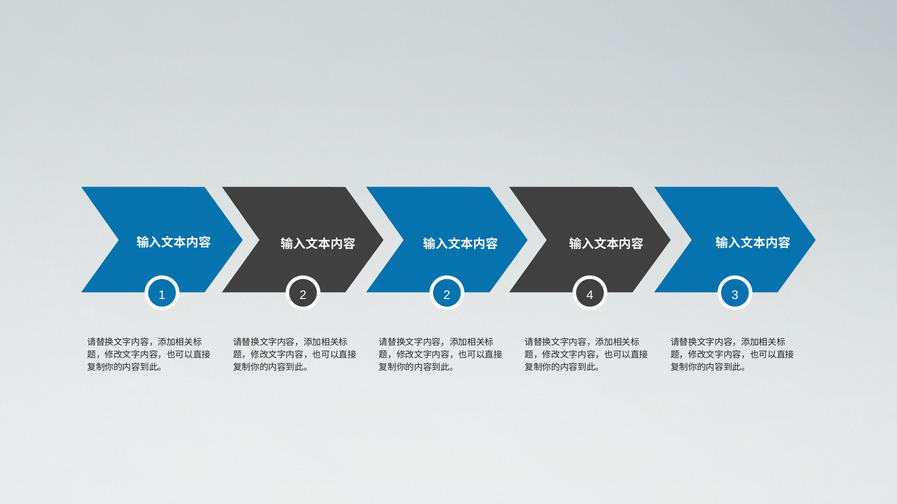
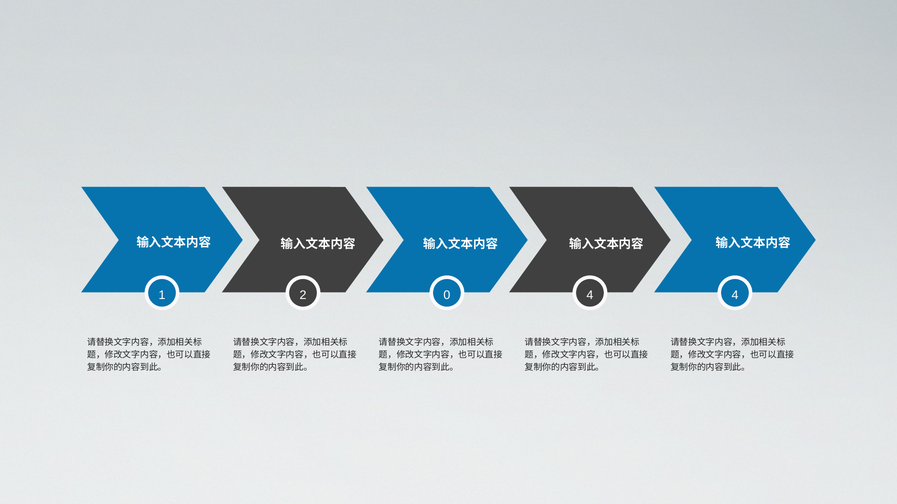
2 2: 2 -> 0 (447, 295)
4 3: 3 -> 4 (735, 295)
